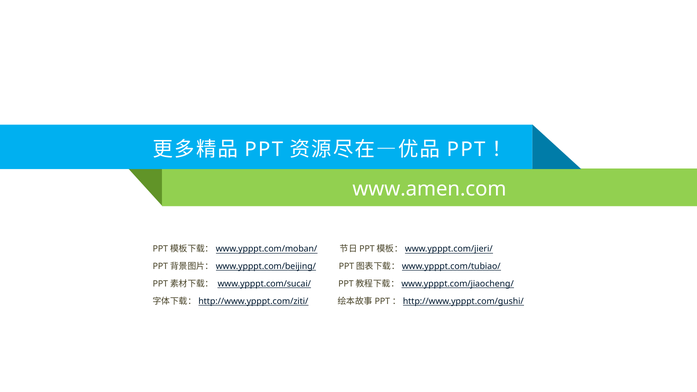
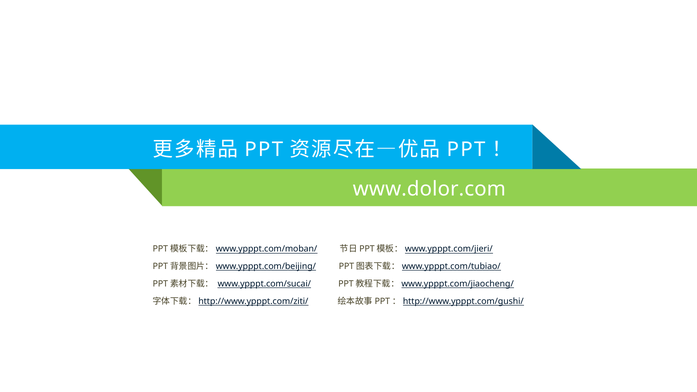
www.amen.com: www.amen.com -> www.dolor.com (429, 189)
